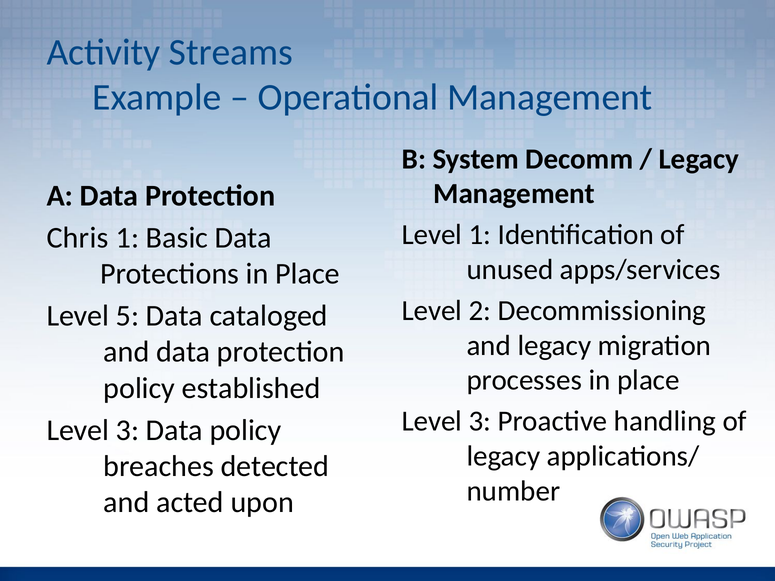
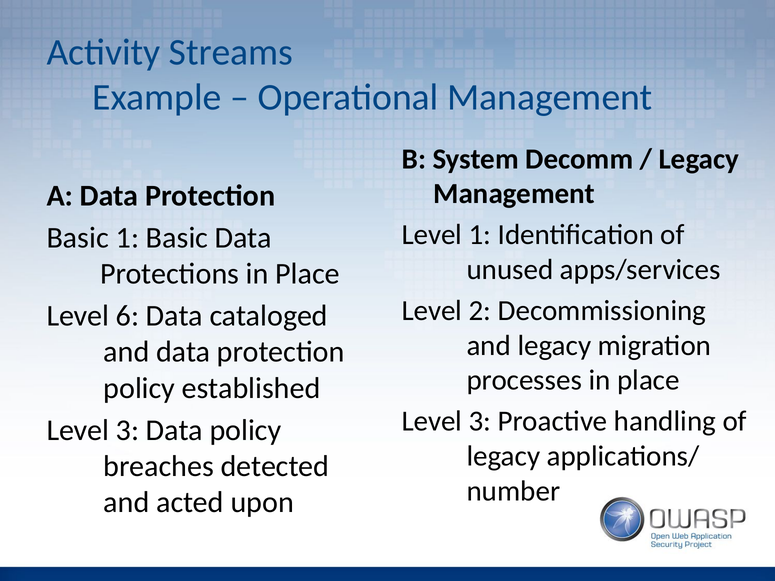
Chris: Chris -> Basic (78, 238)
5: 5 -> 6 (127, 316)
